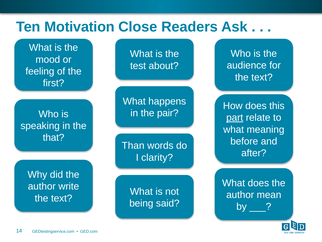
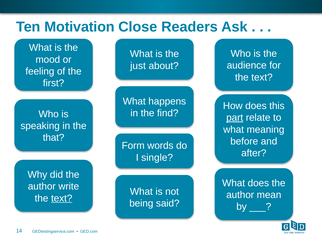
test: test -> just (138, 66)
pair: pair -> find (168, 113)
Than: Than -> Form (133, 145)
clarity: clarity -> single (157, 157)
text underline: none -> present (62, 198)
